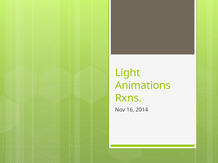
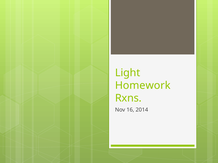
Animations: Animations -> Homework (143, 86)
